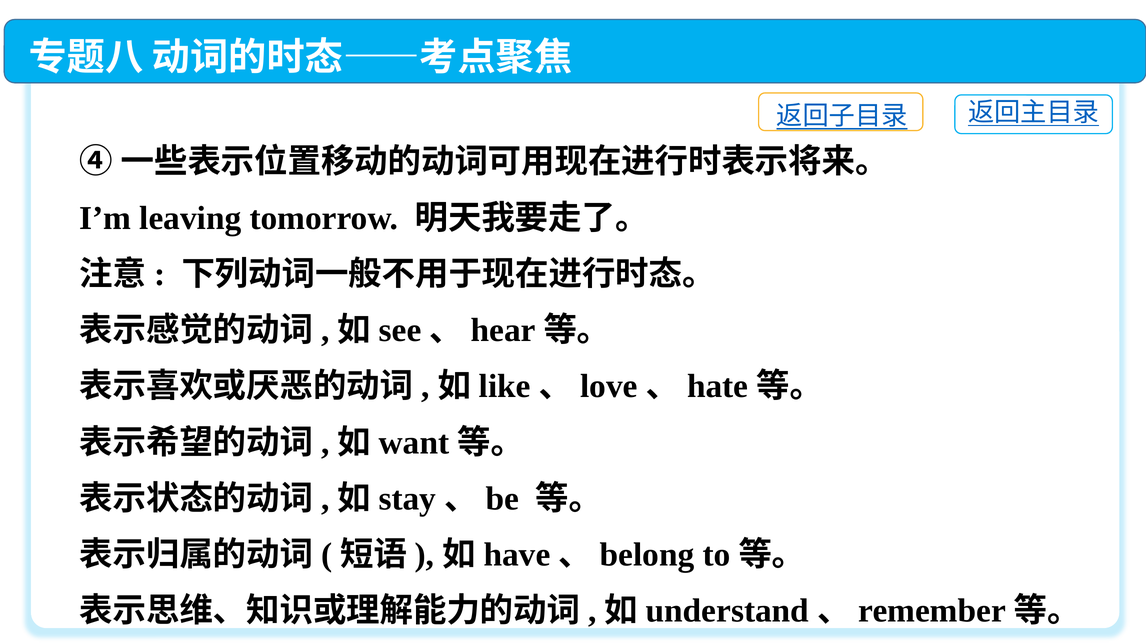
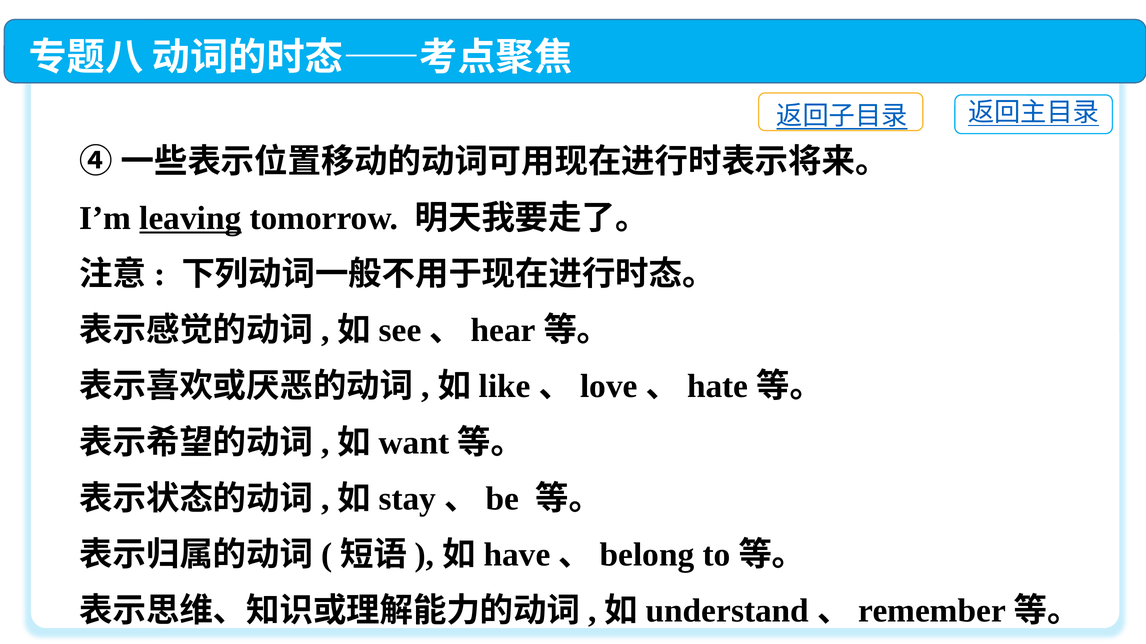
leaving underline: none -> present (190, 218)
